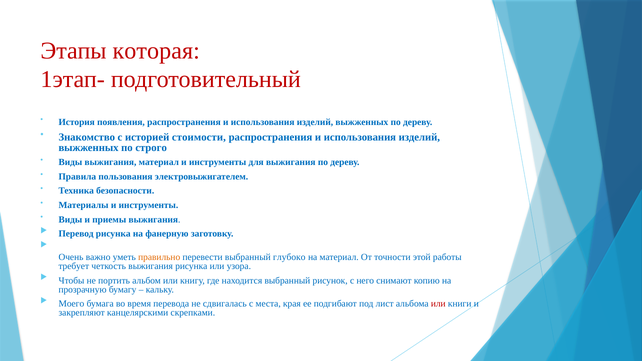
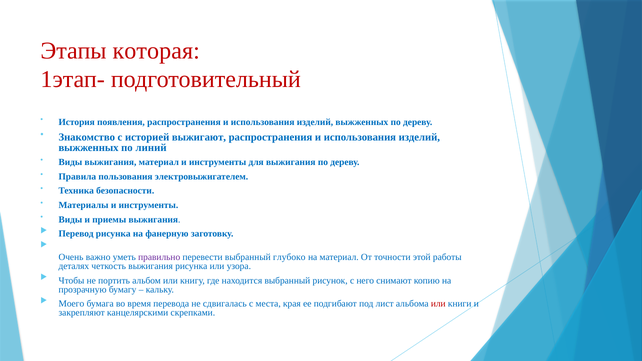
стоимости: стоимости -> выжигают (199, 137)
строго: строго -> линий (151, 148)
правильно colour: orange -> purple (159, 257)
требует: требует -> деталях (74, 266)
